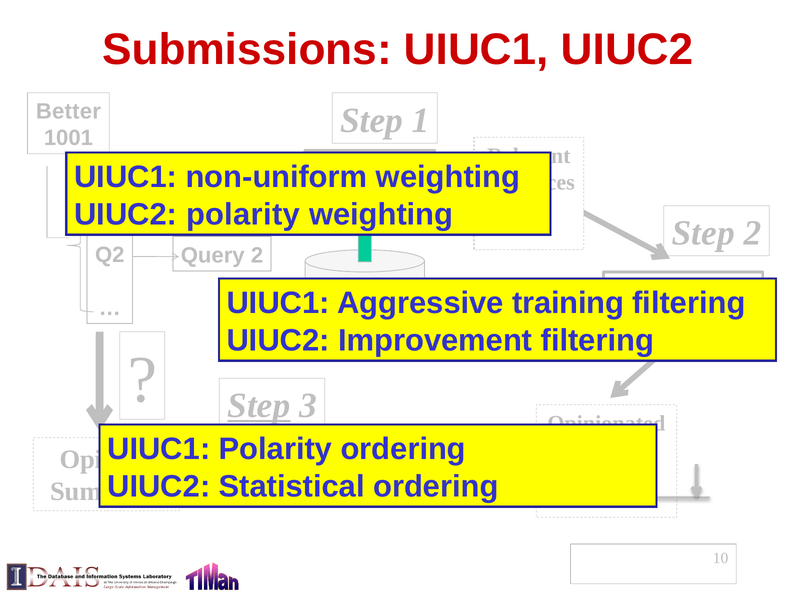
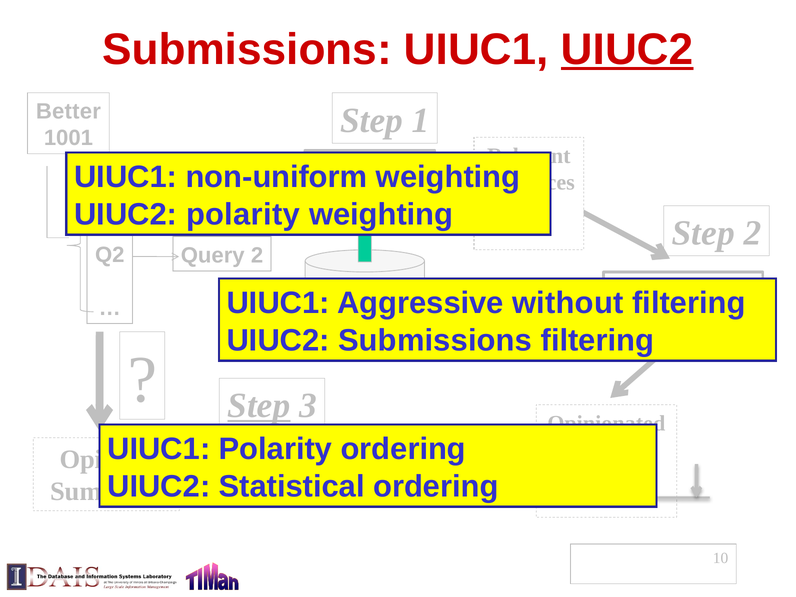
UIUC2 underline: none -> present (627, 49)
training: training -> without (568, 303)
UIUC2 Improvement: Improvement -> Submissions (435, 340)
